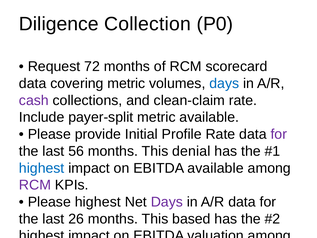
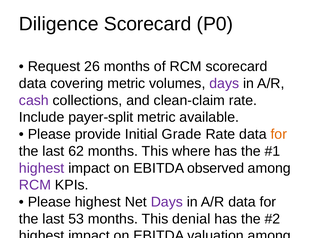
Diligence Collection: Collection -> Scorecard (148, 24)
72: 72 -> 26 (92, 66)
days colour: blue -> purple (224, 83)
Profile: Profile -> Grade (182, 134)
for colour: purple -> orange (279, 134)
56: 56 -> 62 (76, 151)
This denial: denial -> where (191, 151)
highest colour: blue -> purple (42, 168)
EBITDA available: available -> observed (216, 168)
26: 26 -> 53 (76, 219)
This based: based -> denial (191, 219)
